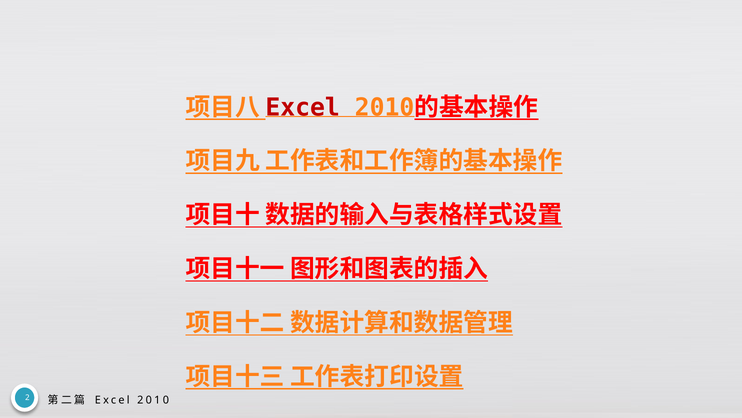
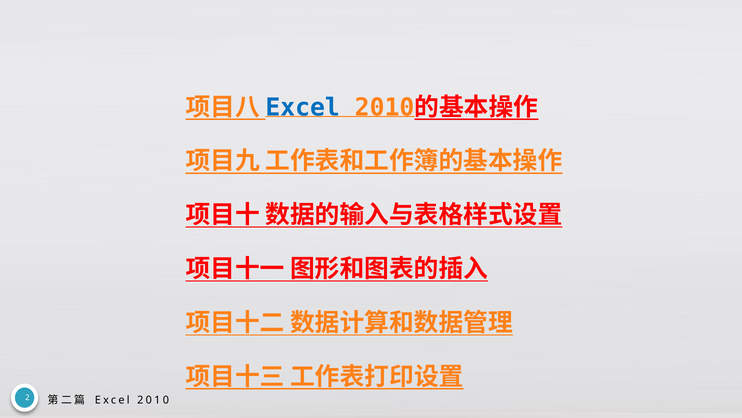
Excel colour: red -> blue (303, 107)
